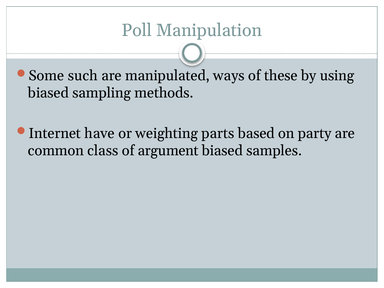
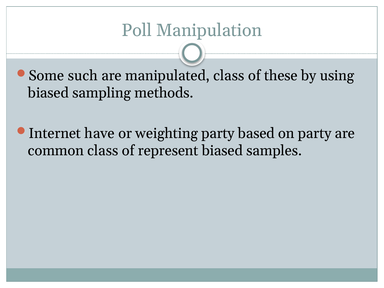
manipulated ways: ways -> class (229, 76)
weighting parts: parts -> party (218, 133)
argument: argument -> represent (168, 151)
